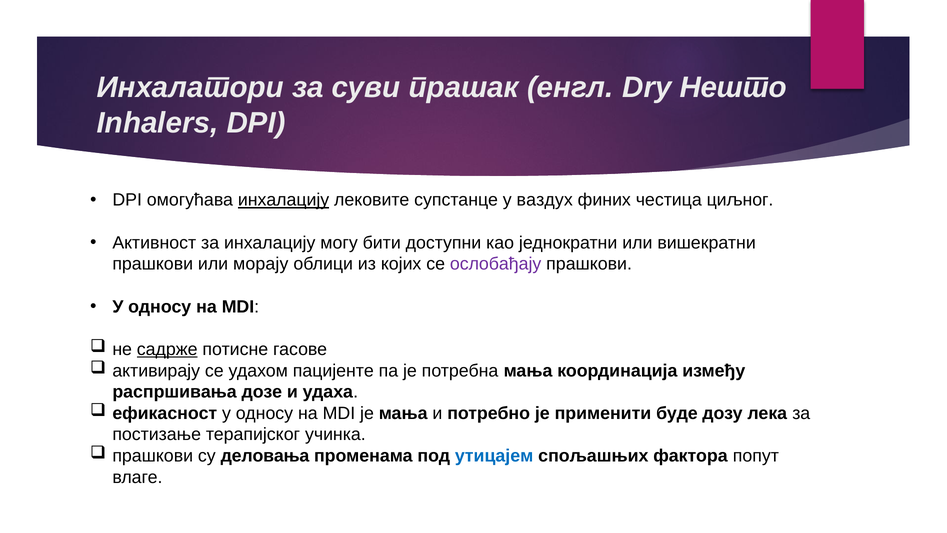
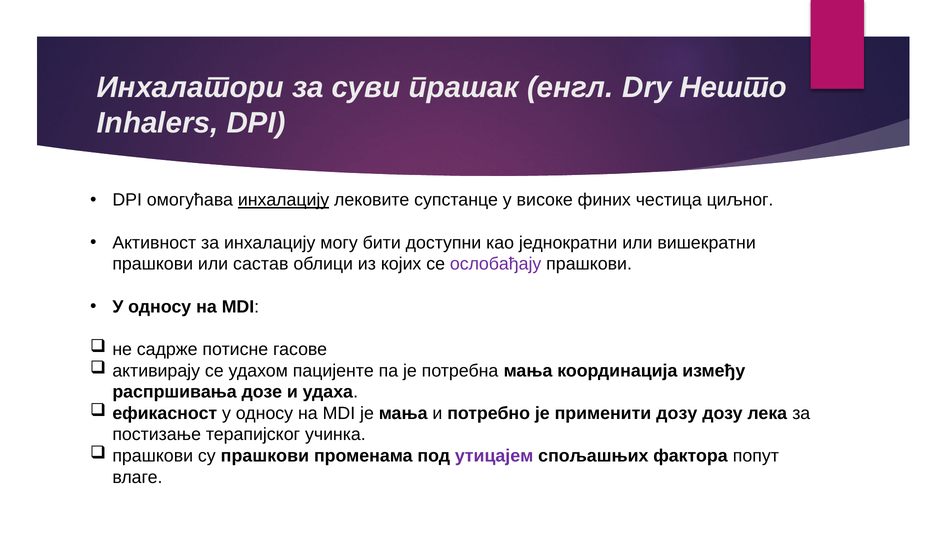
ваздух: ваздух -> високе (545, 200)
морају: морају -> састав (261, 264)
садрже underline: present -> none (167, 349)
применити буде: буде -> дозу (677, 413)
су деловања: деловања -> прашкови (265, 456)
утицајем colour: blue -> purple (494, 456)
